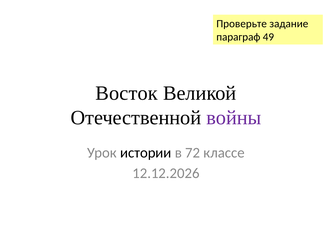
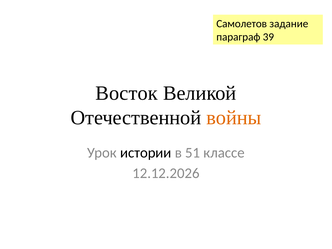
Проверьте: Проверьте -> Самолетов (242, 24)
49: 49 -> 39 (268, 37)
войны colour: purple -> orange (234, 118)
72: 72 -> 51 (193, 153)
